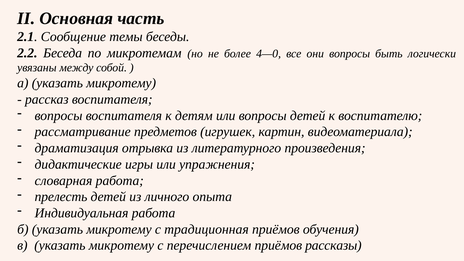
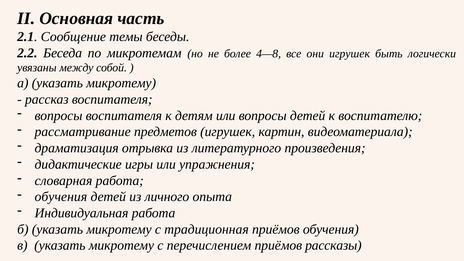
4—0: 4—0 -> 4—8 (269, 54)
они вопросы: вопросы -> игрушек (350, 54)
прелесть: прелесть -> обучения (61, 197)
